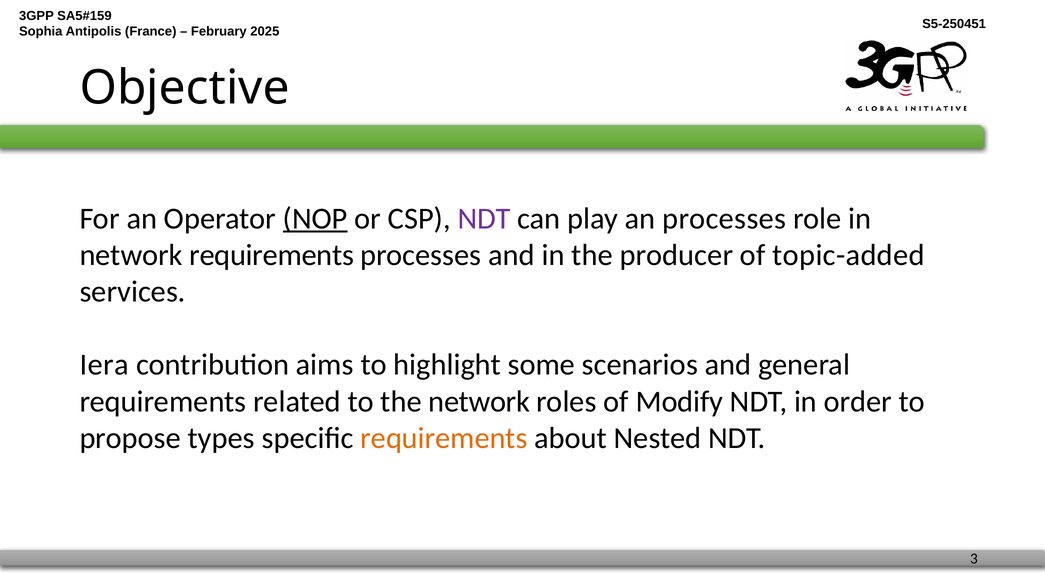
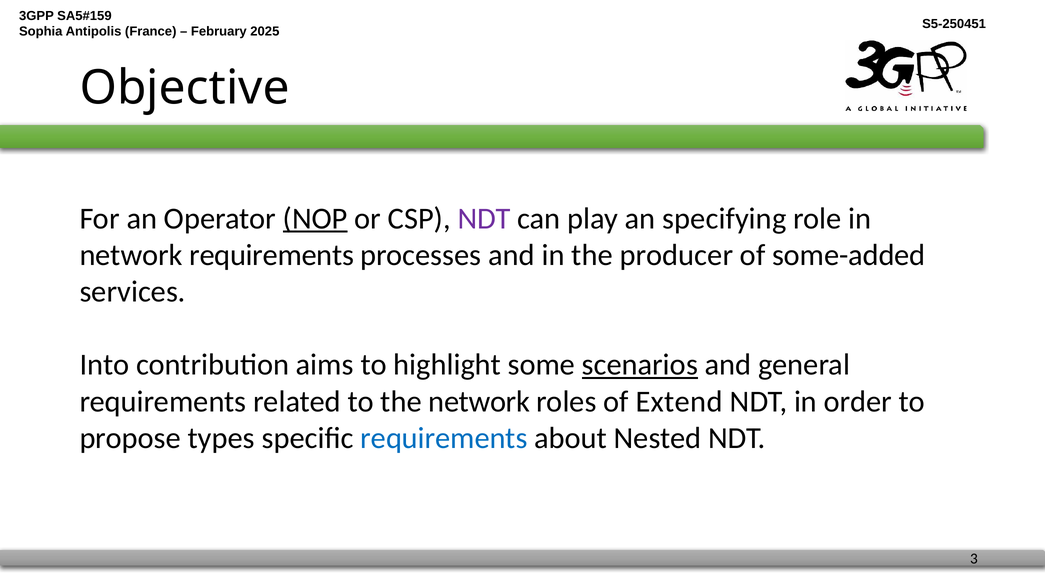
an processes: processes -> specifying (724, 218)
topic-added: topic-added -> some-added (849, 255)
Iera: Iera -> Into (104, 365)
scenarios underline: none -> present (640, 365)
Modify: Modify -> Extend (679, 401)
requirements colour: orange -> blue (444, 438)
